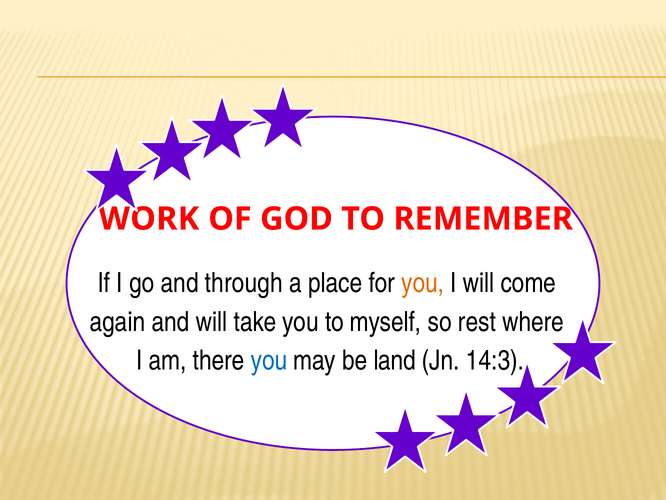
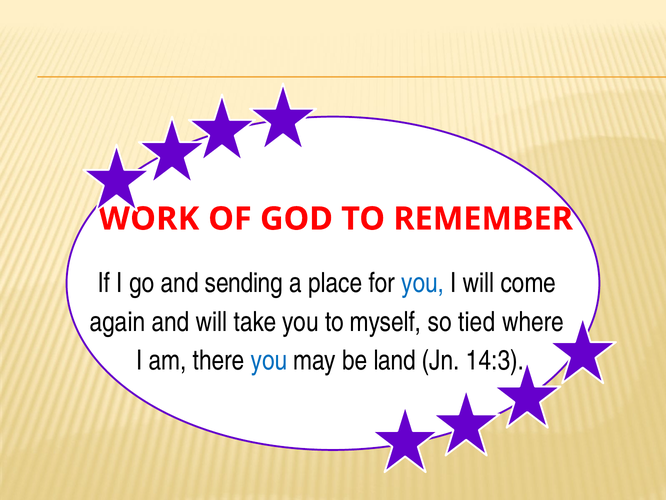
through: through -> sending (244, 283)
you colour: orange -> blue (423, 283)
rest: rest -> tied (477, 322)
